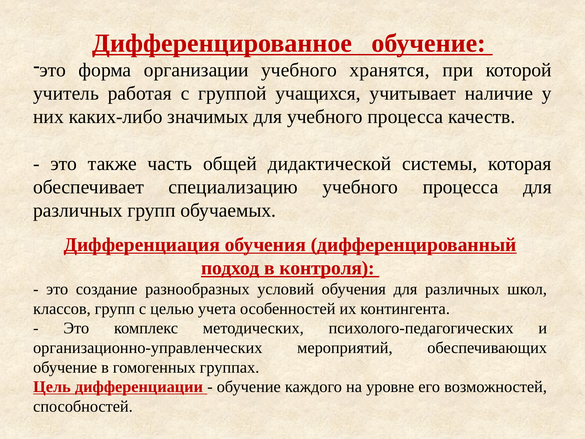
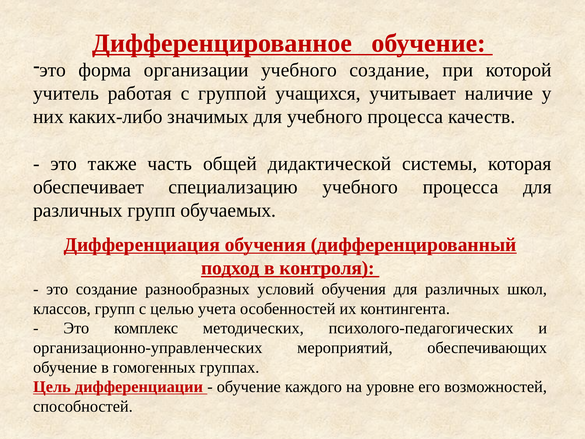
учебного хранятся: хранятся -> создание (390, 70)
